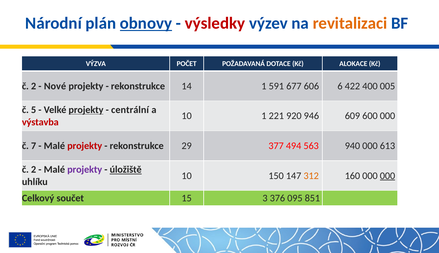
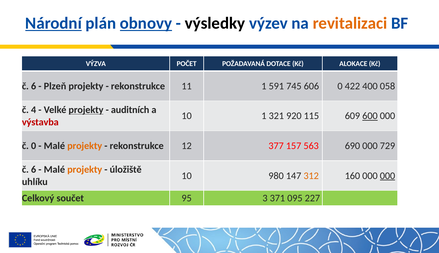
Národní underline: none -> present (54, 23)
výsledky colour: red -> black (215, 23)
2: 2 -> 6 (34, 86)
Nové: Nové -> Plzeň (55, 86)
14: 14 -> 11 (187, 86)
677: 677 -> 745 (294, 86)
606 6: 6 -> 0 (340, 86)
005: 005 -> 058 (387, 86)
5: 5 -> 4 (34, 110)
centrální: centrální -> auditních (130, 110)
221: 221 -> 321 (276, 116)
946: 946 -> 115 (311, 116)
600 underline: none -> present (370, 116)
č 7: 7 -> 0 (34, 146)
projekty colour: red -> orange (85, 146)
29: 29 -> 12 (187, 146)
494: 494 -> 157 (294, 146)
940: 940 -> 690 (352, 146)
613: 613 -> 729 (387, 146)
2: 2 -> 6 (34, 170)
projekty colour: purple -> orange (85, 170)
úložiště underline: present -> none (126, 170)
150: 150 -> 980 (276, 176)
15: 15 -> 95 (187, 198)
376: 376 -> 371 (277, 198)
851: 851 -> 227 (312, 198)
